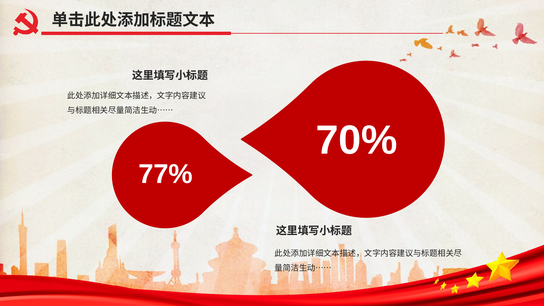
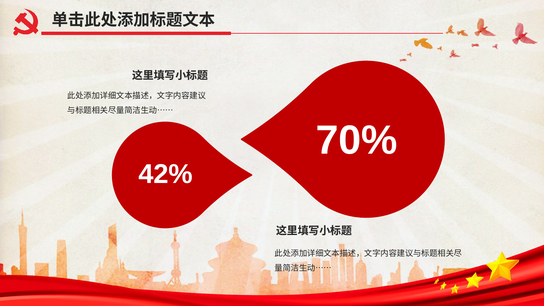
77%: 77% -> 42% (166, 174)
